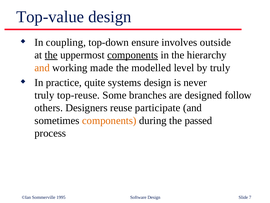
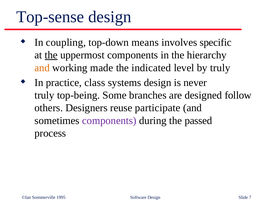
Top-value: Top-value -> Top-sense (50, 17)
ensure: ensure -> means (145, 42)
outside: outside -> specific (216, 42)
components underline: present -> none (133, 55)
modelled: modelled -> indicated (151, 68)
quite: quite -> class (95, 82)
top-reuse: top-reuse -> top-being (78, 95)
components colour: orange -> purple (109, 120)
